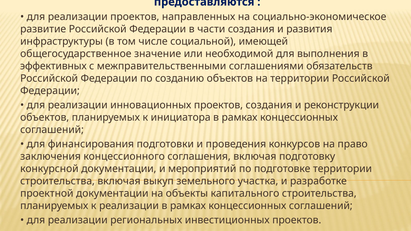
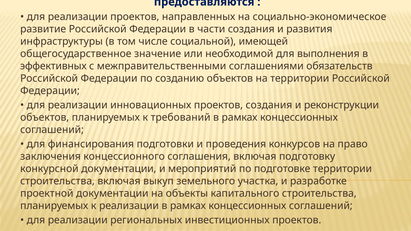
инициатора: инициатора -> требований (181, 117)
